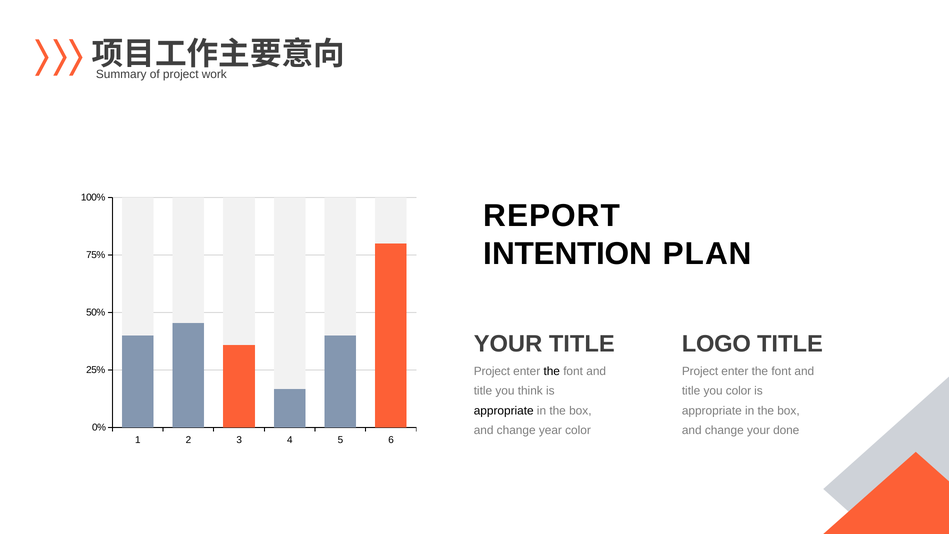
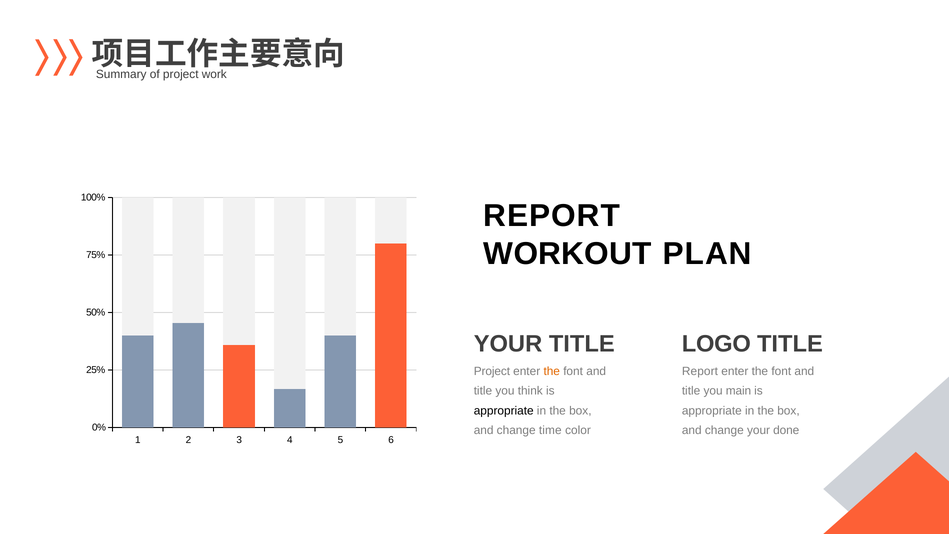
INTENTION: INTENTION -> WORKOUT (568, 254)
the colour: black -> orange (552, 371)
Project: Project -> Report (700, 371)
you color: color -> main (738, 391)
year: year -> time (550, 430)
